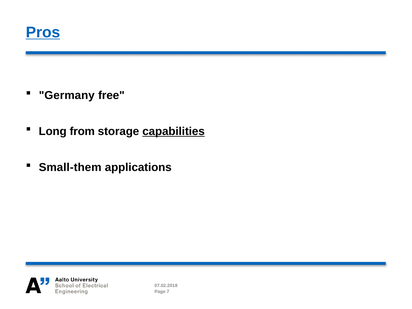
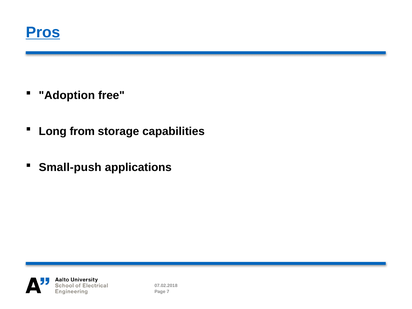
Germany: Germany -> Adoption (67, 95)
capabilities underline: present -> none (174, 131)
Small-them: Small-them -> Small-push (70, 167)
